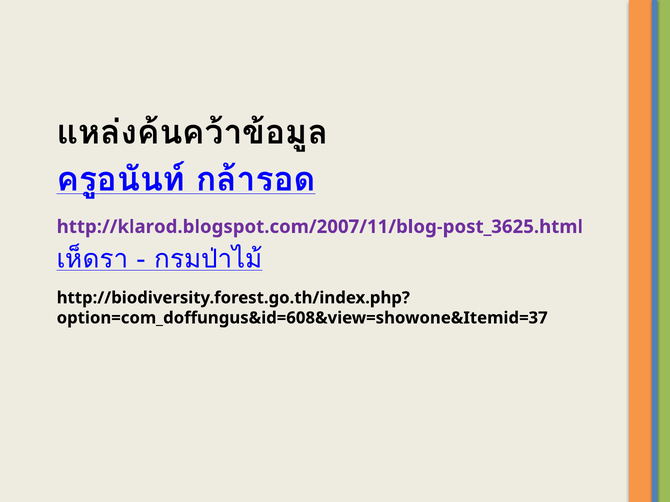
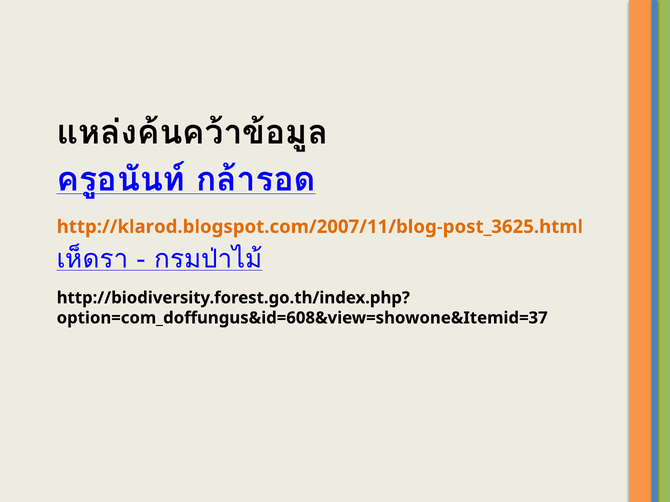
http://klarod.blogspot.com/2007/11/blog-post_3625.html colour: purple -> orange (320, 227)
